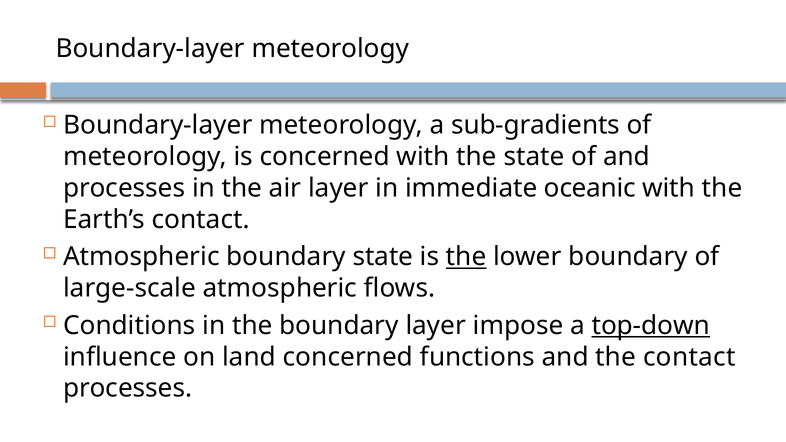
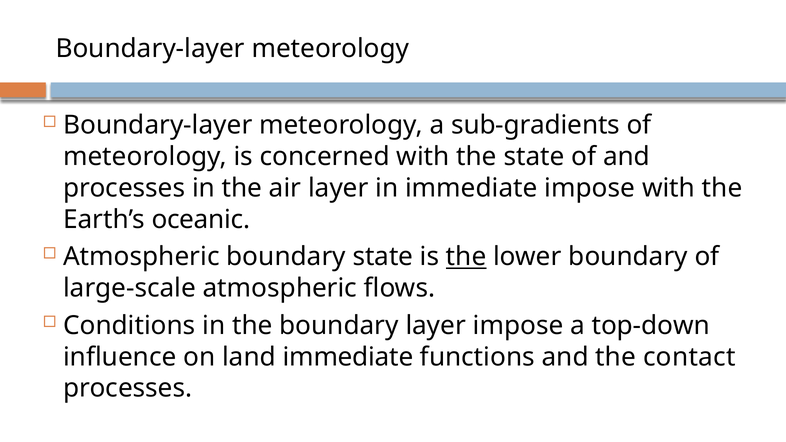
immediate oceanic: oceanic -> impose (590, 188)
Earth’s contact: contact -> oceanic (201, 220)
top-down underline: present -> none (651, 326)
land concerned: concerned -> immediate (348, 357)
